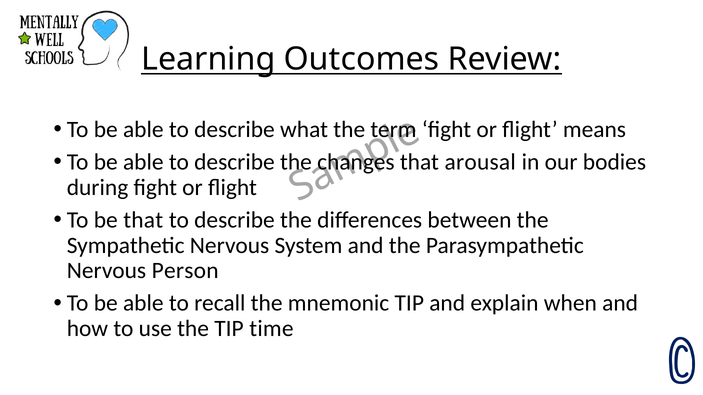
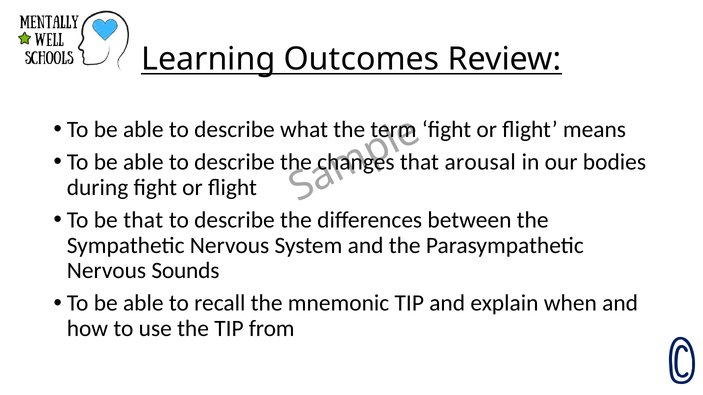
Person: Person -> Sounds (185, 271)
time: time -> from (272, 329)
